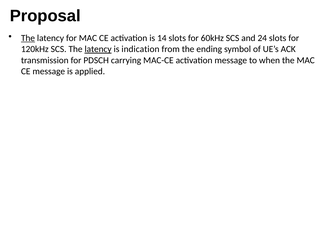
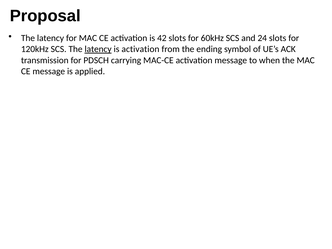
The underline: present -> none (28, 38)
14: 14 -> 42 (162, 38)
is indication: indication -> activation (140, 49)
